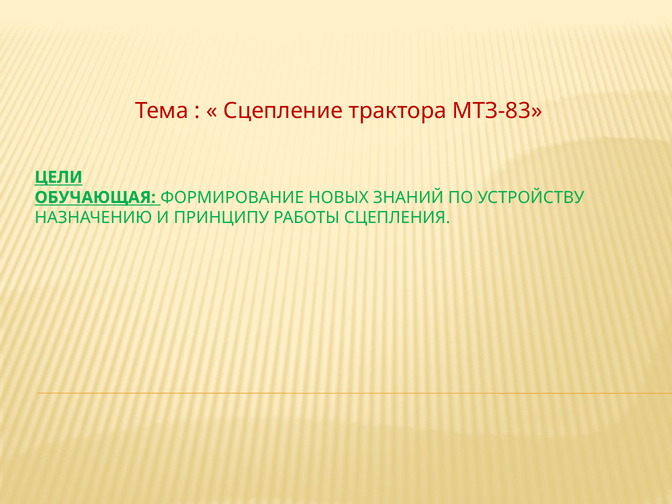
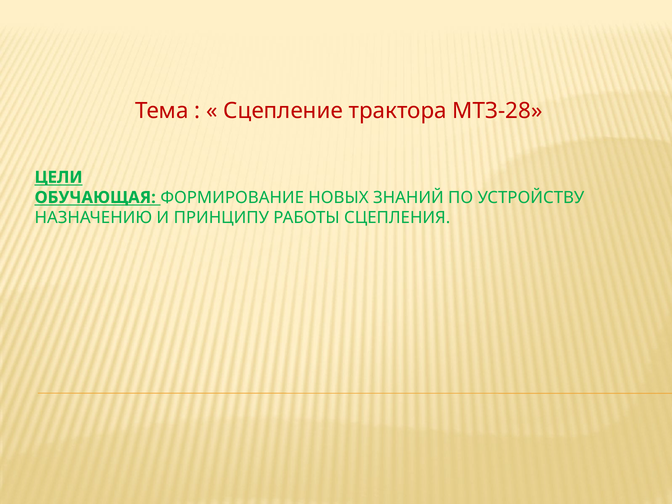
МТЗ-83: МТЗ-83 -> МТЗ-28 (497, 111)
